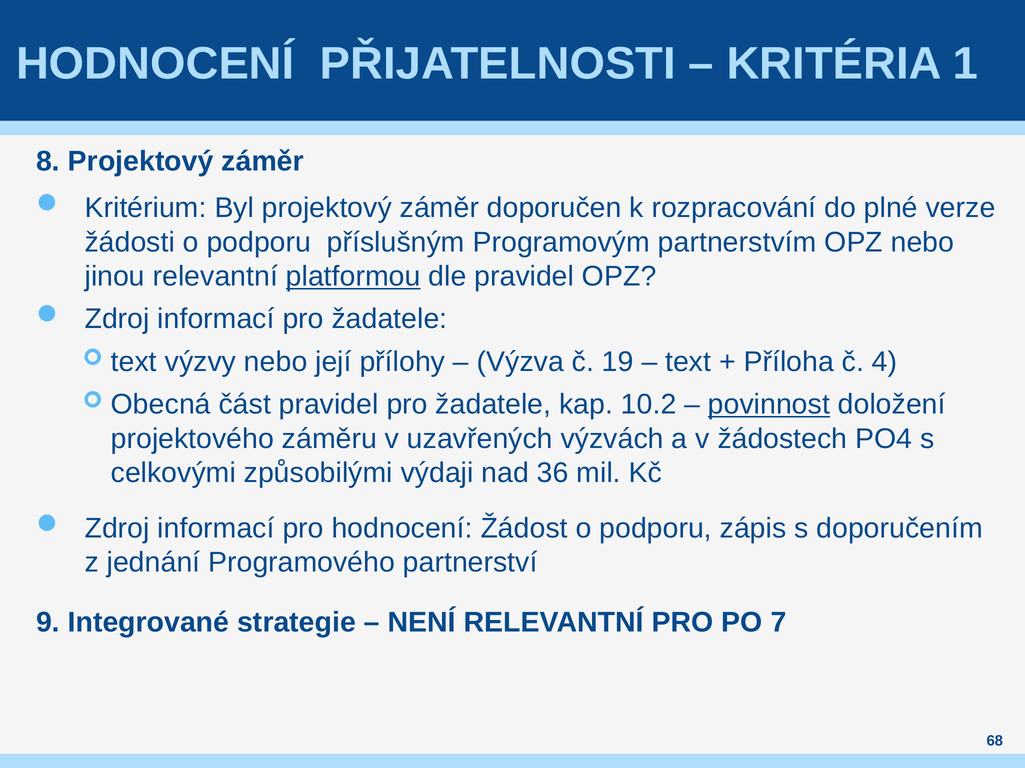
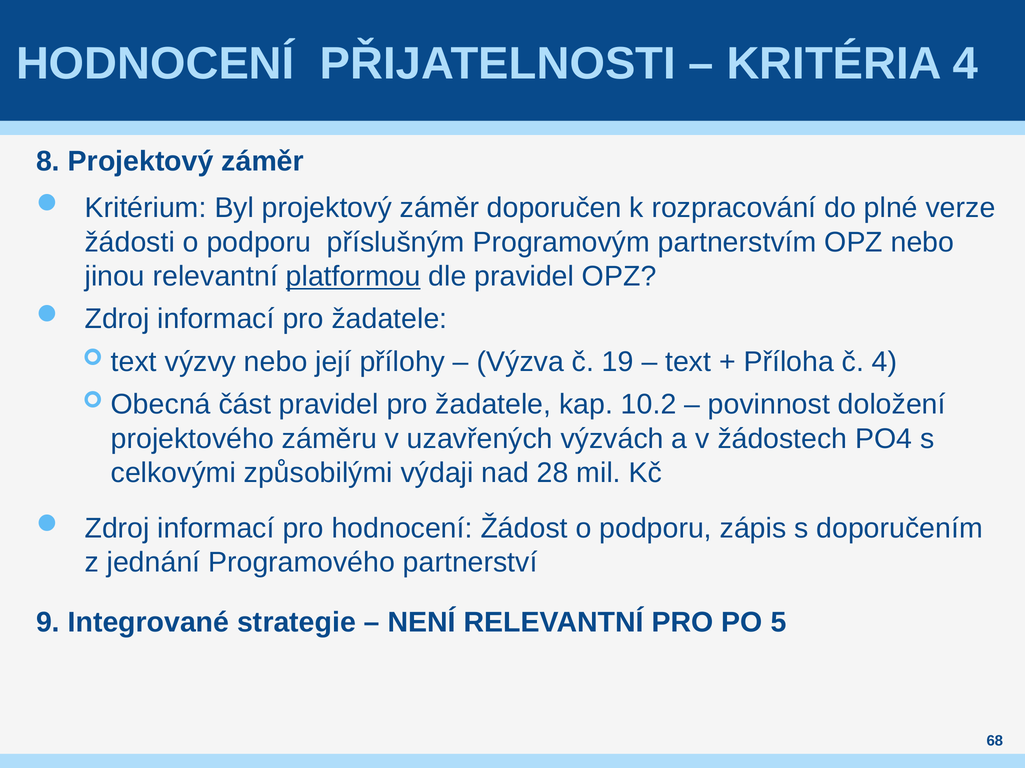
KRITÉRIA 1: 1 -> 4 (965, 64)
povinnost underline: present -> none (769, 405)
36: 36 -> 28 (553, 473)
7: 7 -> 5 (779, 623)
